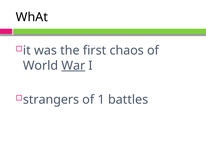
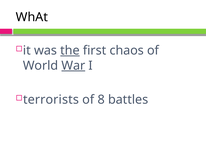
the underline: none -> present (70, 51)
strangers: strangers -> terrorists (51, 100)
1: 1 -> 8 (101, 100)
